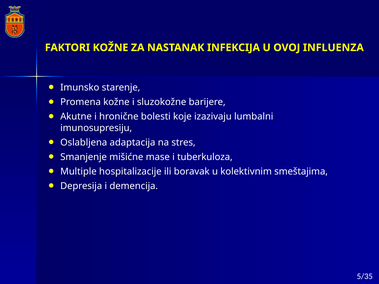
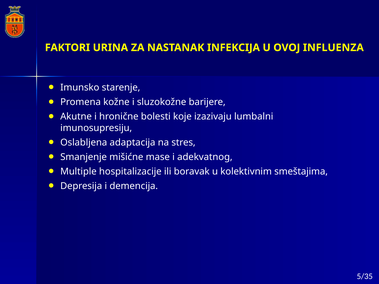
FAKTORI KOŽNE: KOŽNE -> URINA (110, 48)
tuberkuloza: tuberkuloza -> adekvatnog (205, 157)
